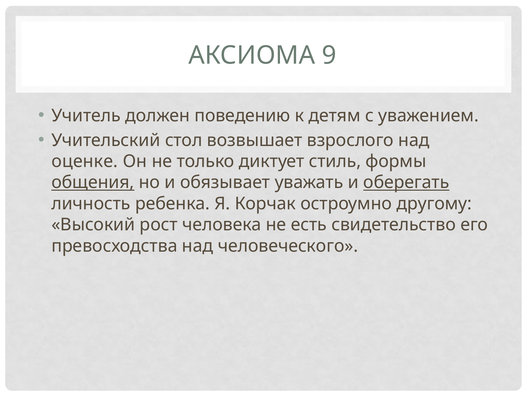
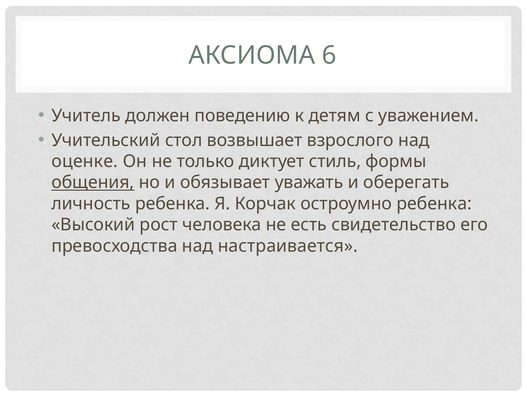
9: 9 -> 6 (329, 55)
оберегать underline: present -> none (406, 182)
остроумно другому: другому -> ребенка (434, 203)
человеческого: человеческого -> настраивается (288, 245)
